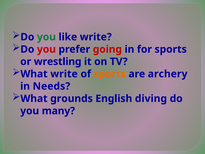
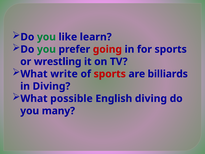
like write: write -> learn (96, 37)
you colour: red -> green (46, 49)
sports colour: orange -> red (110, 74)
archery: archery -> billiards (168, 74)
in Needs: Needs -> Diving (51, 86)
grounds: grounds -> possible (71, 98)
